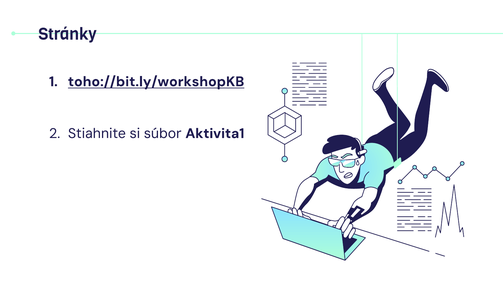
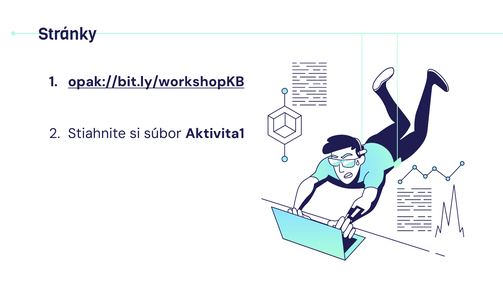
toho://bit.ly/workshopKB: toho://bit.ly/workshopKB -> opak://bit.ly/workshopKB (156, 82)
